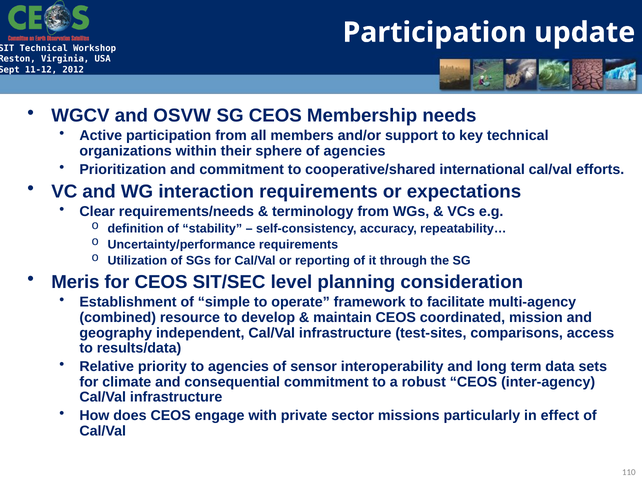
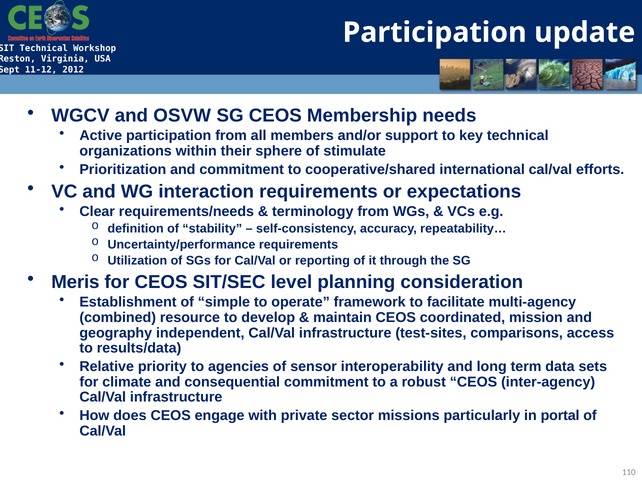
of agencies: agencies -> stimulate (355, 151)
effect: effect -> portal (560, 416)
